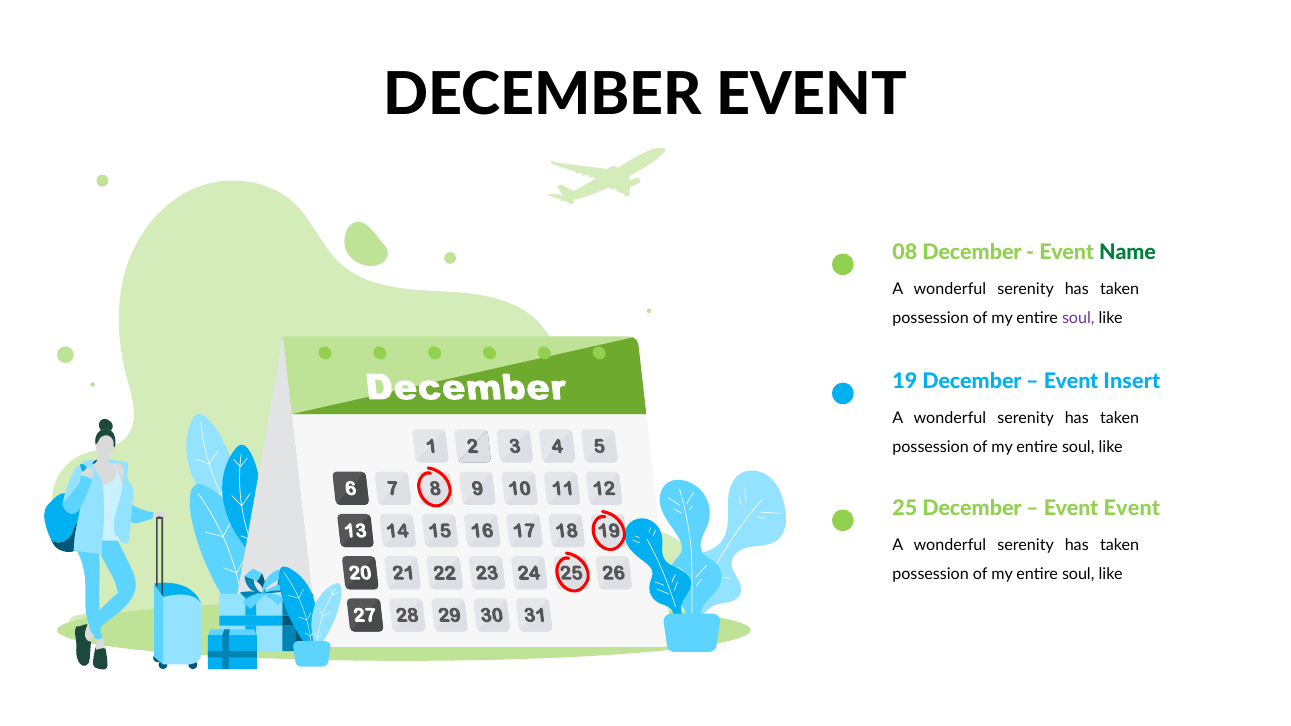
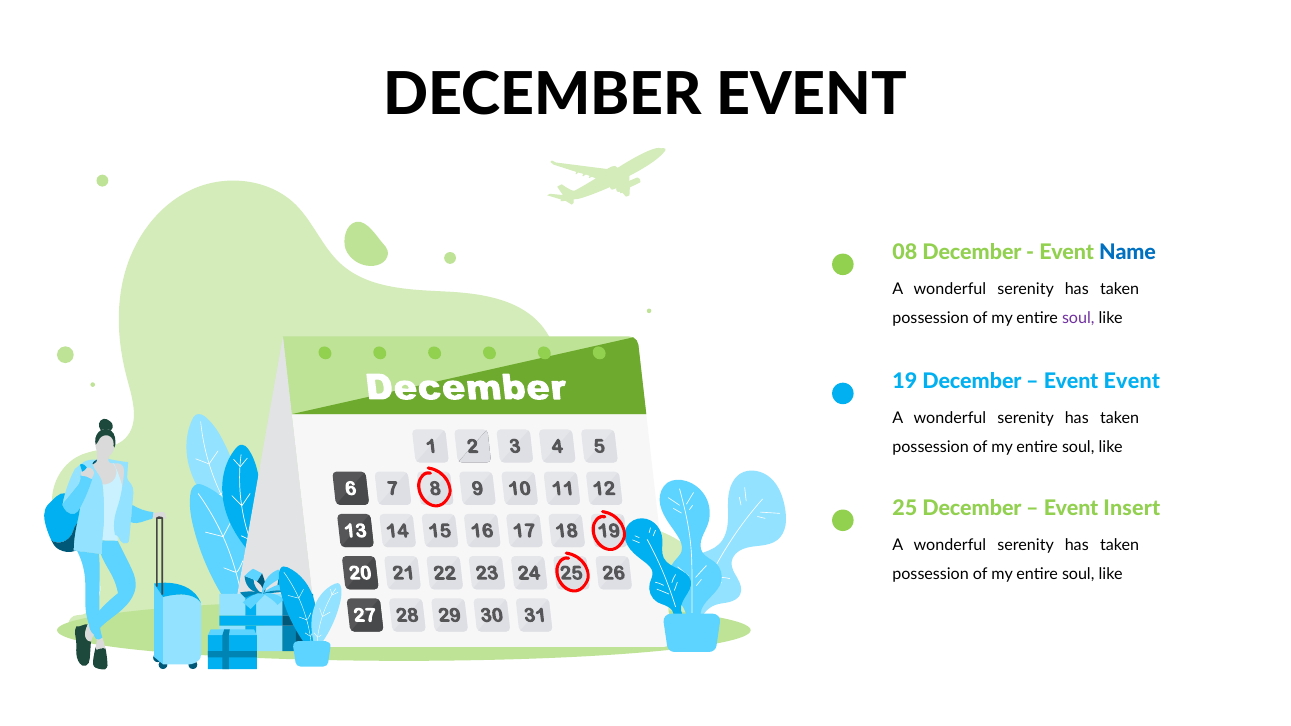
Name colour: green -> blue (1128, 252)
Event Insert: Insert -> Event (1132, 381)
Event Event: Event -> Insert (1132, 508)
